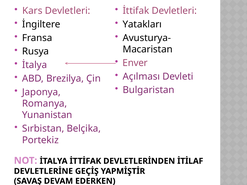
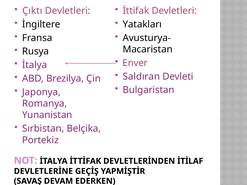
Kars: Kars -> Çıktı (32, 11)
Açılması: Açılması -> Saldıran (141, 77)
